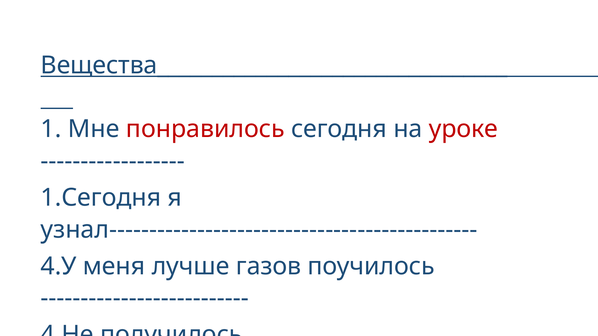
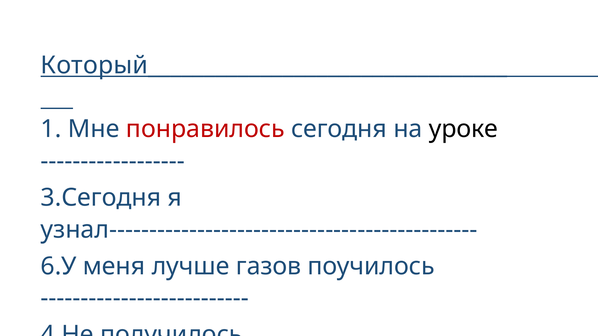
Вещества________________________________: Вещества________________________________ -> Который________________________________ (274, 65)
уроке colour: red -> black (463, 129)
1.Сегодня: 1.Сегодня -> 3.Сегодня (101, 198)
4.У: 4.У -> 6.У (59, 266)
